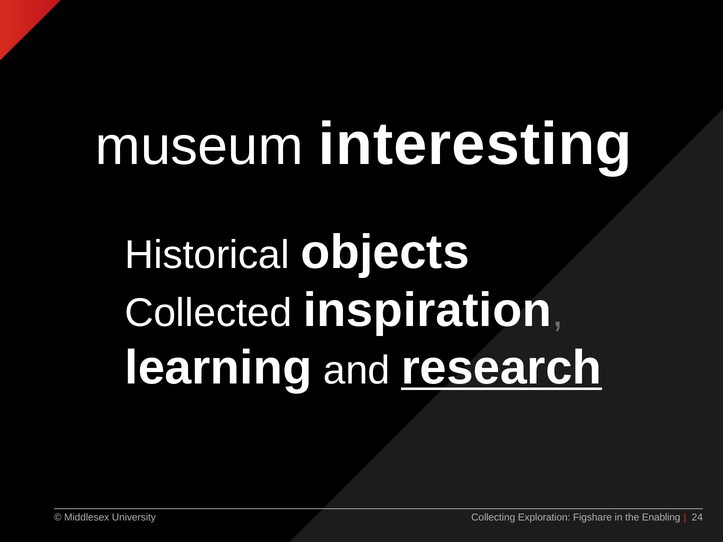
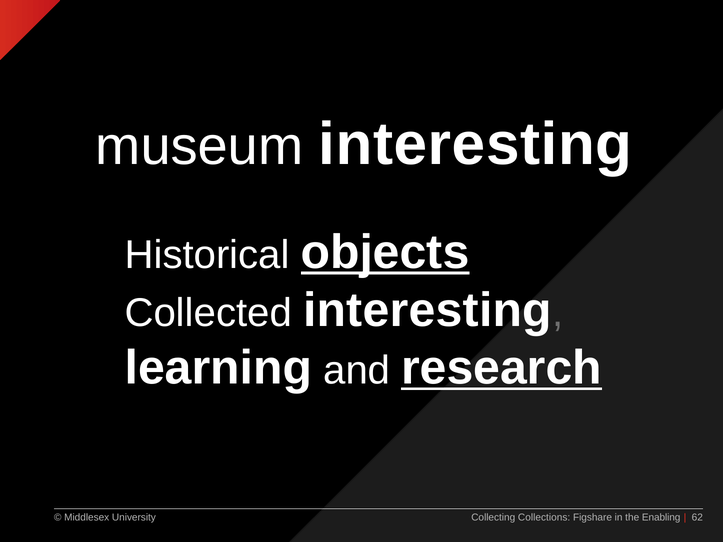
objects underline: none -> present (385, 252)
Collected inspiration: inspiration -> interesting (427, 310)
Exploration: Exploration -> Collections (544, 518)
24: 24 -> 62 (697, 518)
